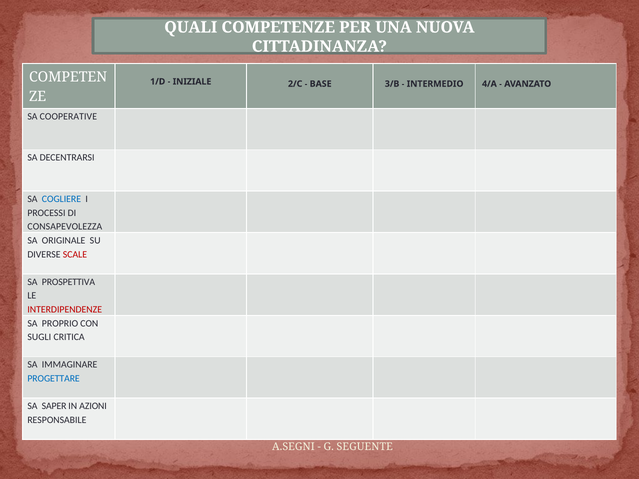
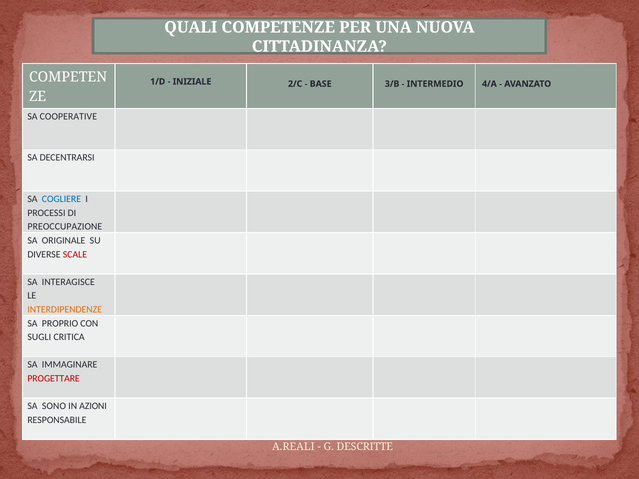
CONSAPEVOLEZZA: CONSAPEVOLEZZA -> PREOCCUPAZIONE (65, 227)
PROSPETTIVA: PROSPETTIVA -> INTERAGISCE (68, 282)
INTERDIPENDENZE colour: red -> orange (65, 310)
PROGETTARE colour: blue -> red (54, 379)
SAPER: SAPER -> SONO (54, 406)
A.SEGNI: A.SEGNI -> A.REALI (293, 447)
SEGUENTE: SEGUENTE -> DESCRITTE (365, 447)
